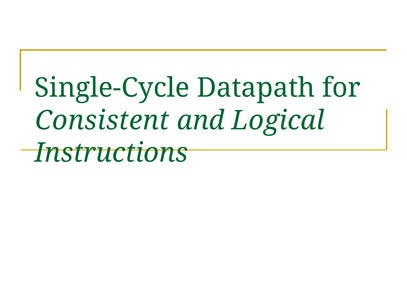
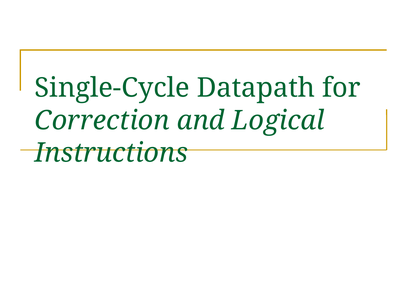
Consistent: Consistent -> Correction (102, 121)
